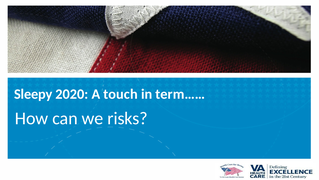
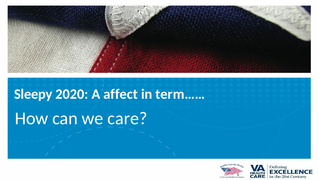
touch: touch -> affect (121, 94)
risks: risks -> care (127, 118)
